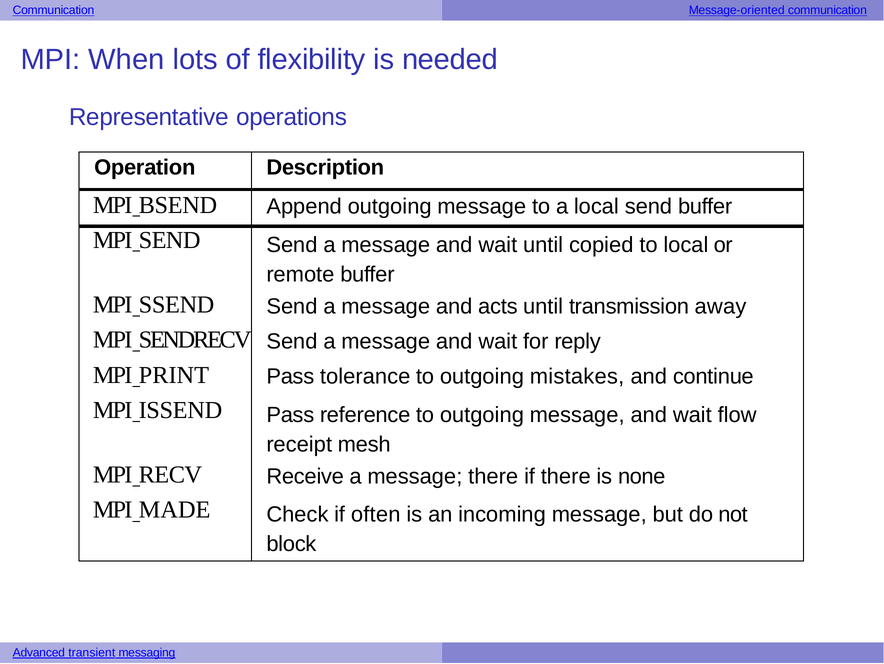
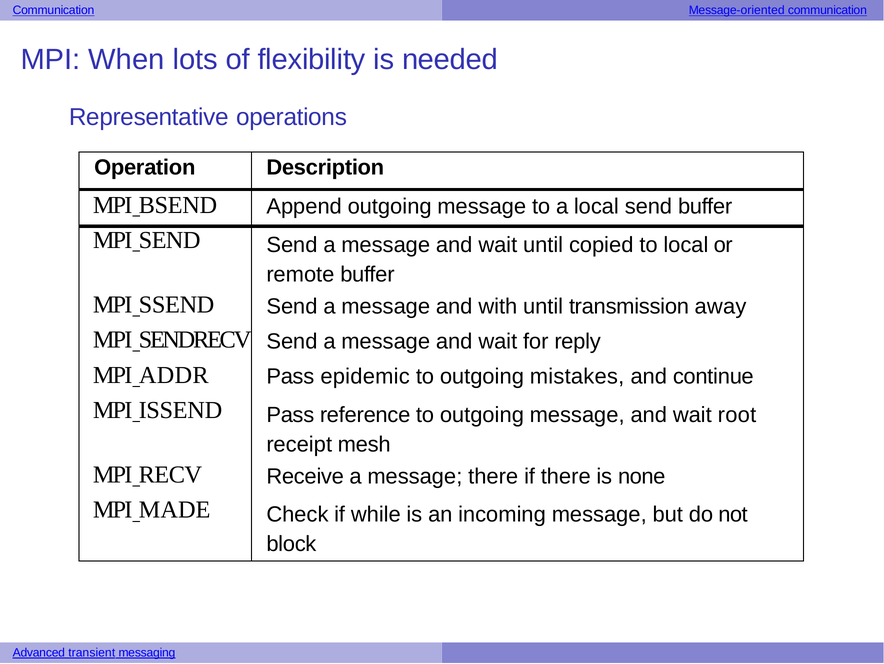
acts: acts -> with (498, 306)
PRINT: PRINT -> ADDR (174, 375)
tolerance: tolerance -> epidemic (365, 376)
flow: flow -> root (737, 415)
often: often -> while (376, 514)
